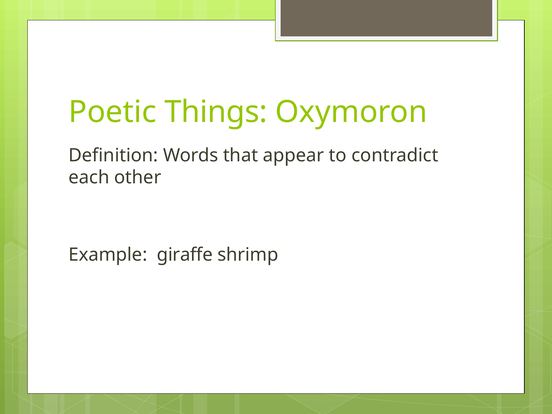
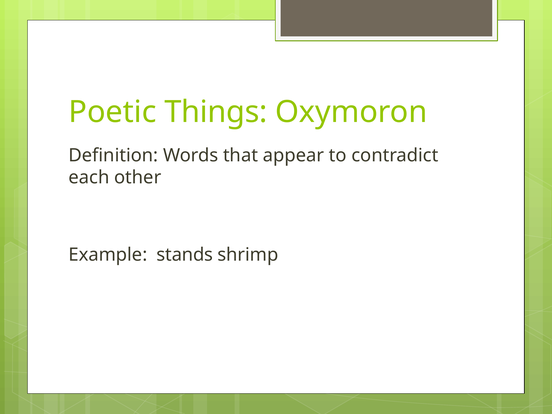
giraffe: giraffe -> stands (185, 255)
